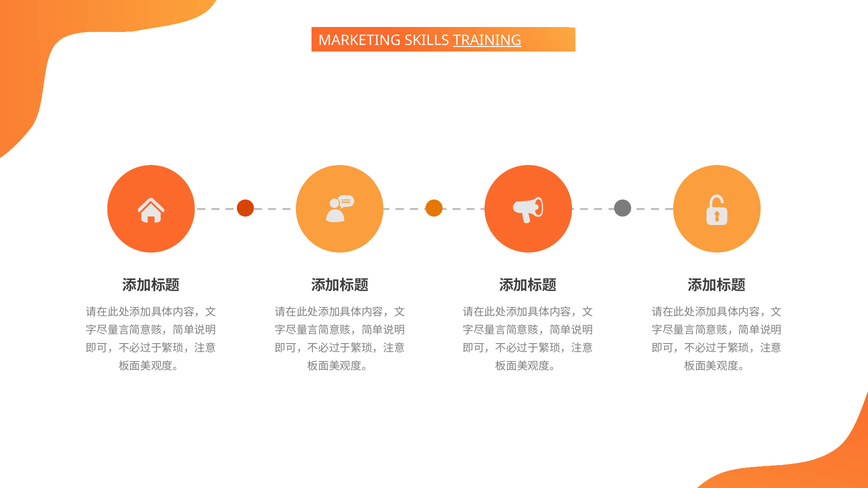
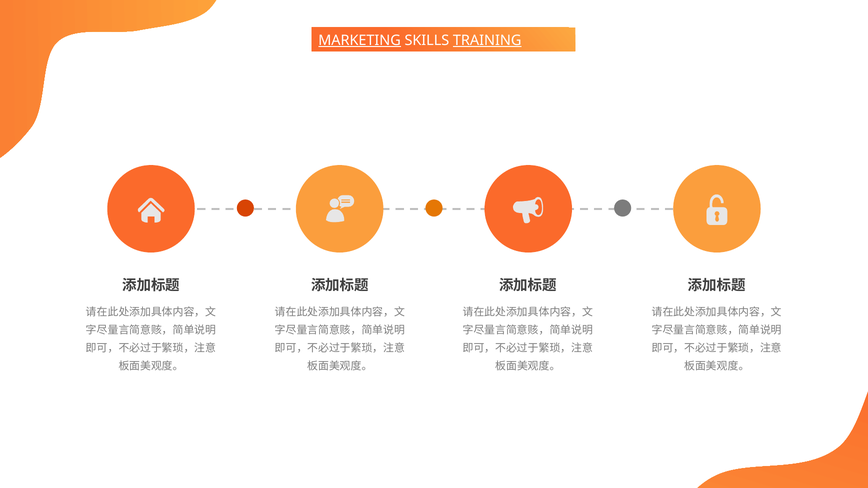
MARKETING underline: none -> present (360, 40)
